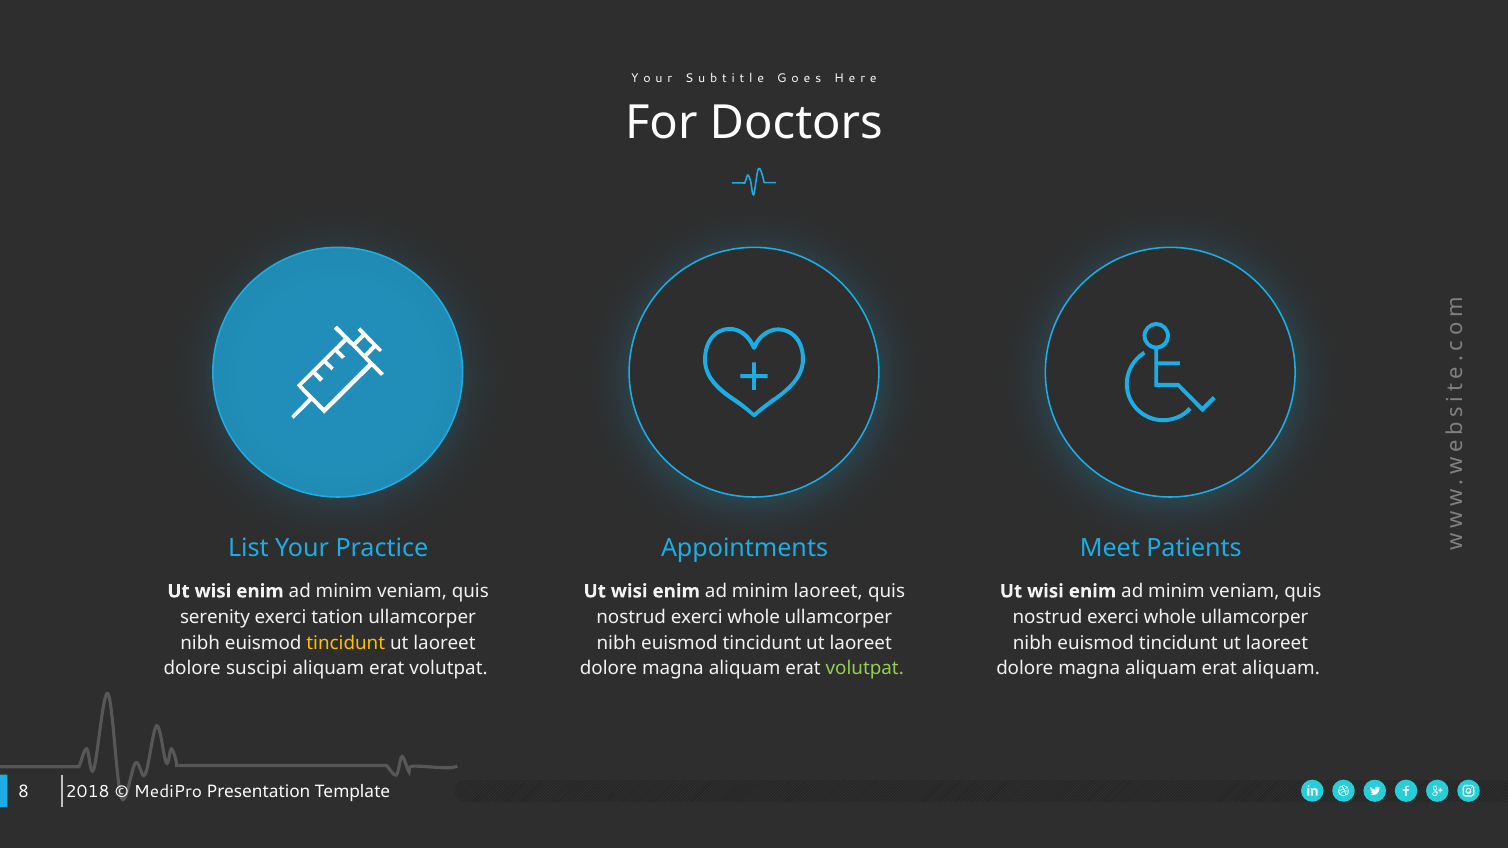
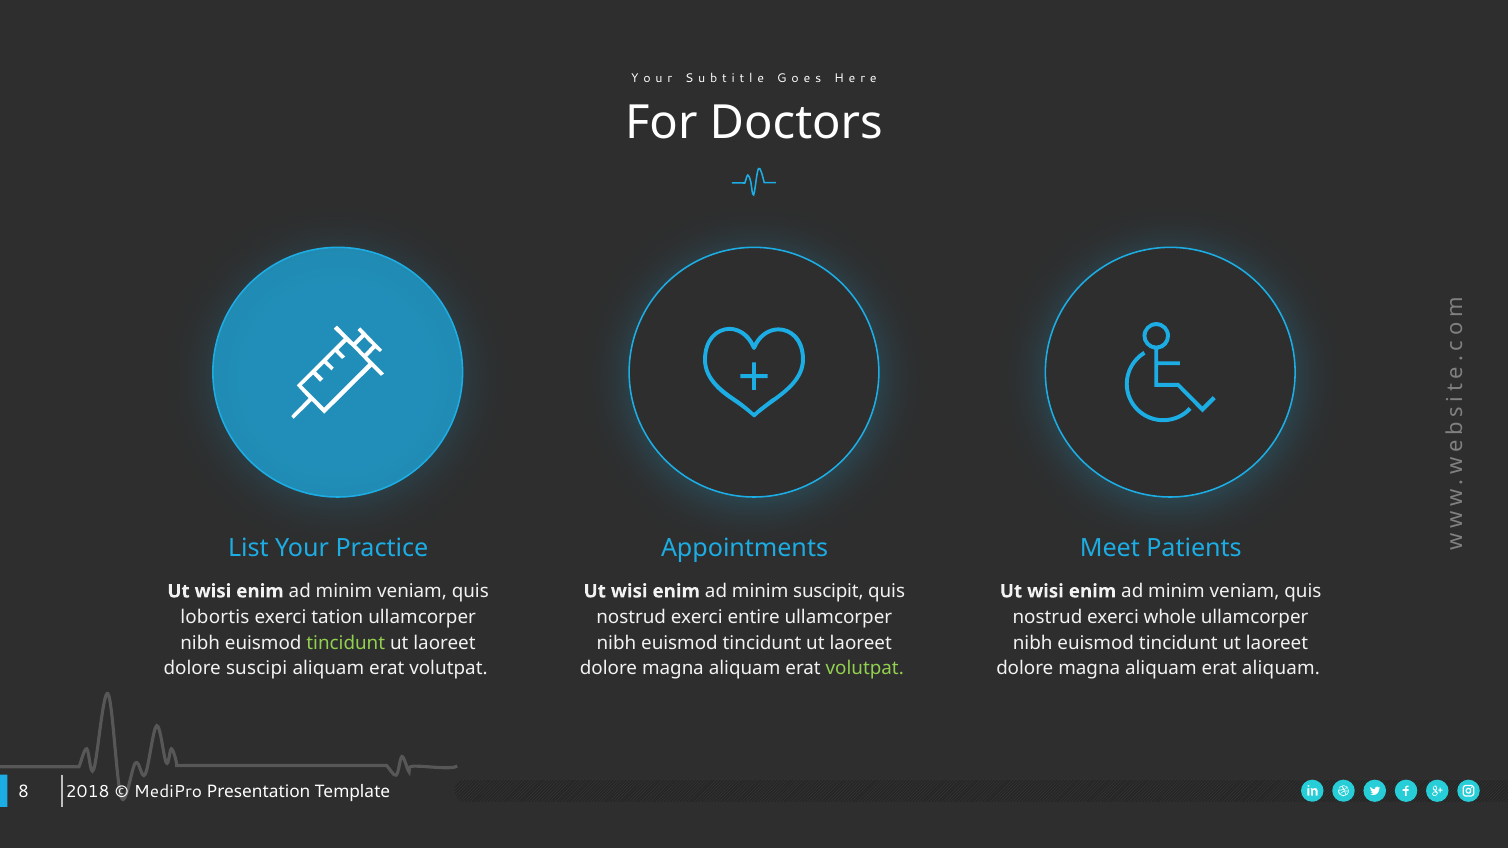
minim laoreet: laoreet -> suscipit (828, 591)
serenity: serenity -> lobortis (215, 617)
whole: whole -> entire (754, 617)
tincidunt colour: yellow -> light green (346, 643)
